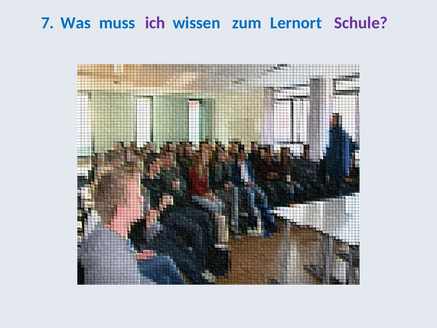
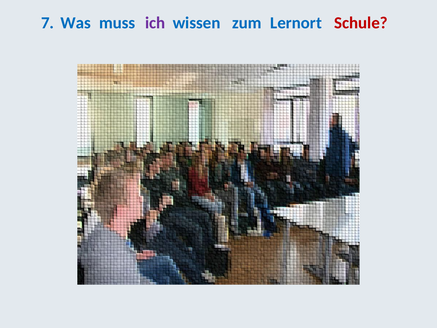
Schule colour: purple -> red (361, 23)
